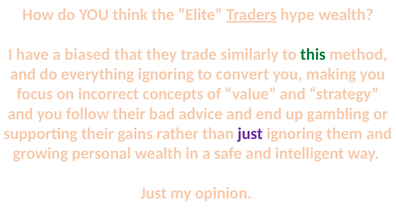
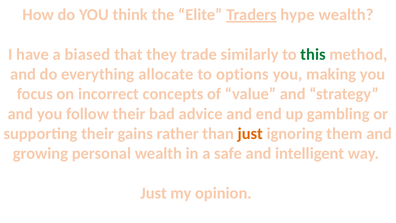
everything ignoring: ignoring -> allocate (166, 74)
convert: convert -> options (242, 74)
just colour: purple -> orange (250, 133)
